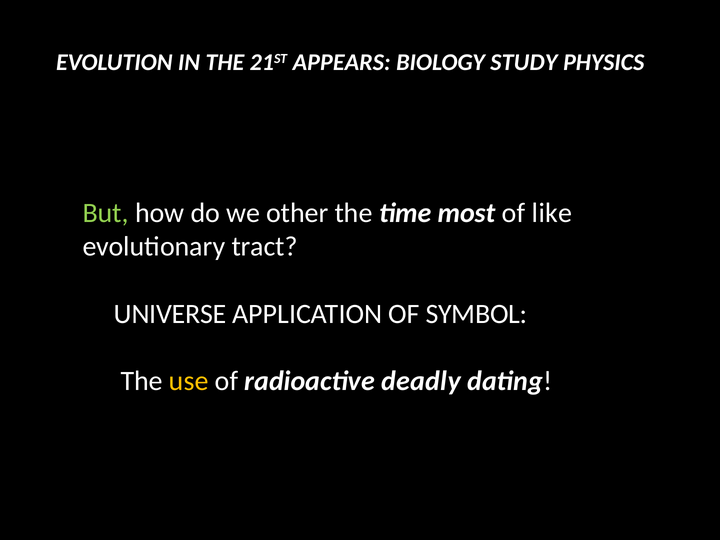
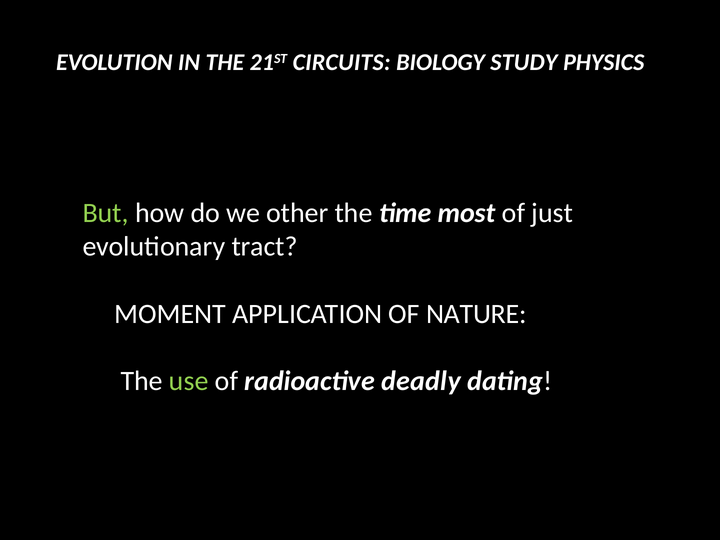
APPEARS: APPEARS -> CIRCUITS (342, 62)
like: like -> just (552, 213)
UNIVERSE: UNIVERSE -> MOMENT (170, 314)
SYMBOL: SYMBOL -> NATURE (476, 314)
use colour: yellow -> light green (189, 381)
